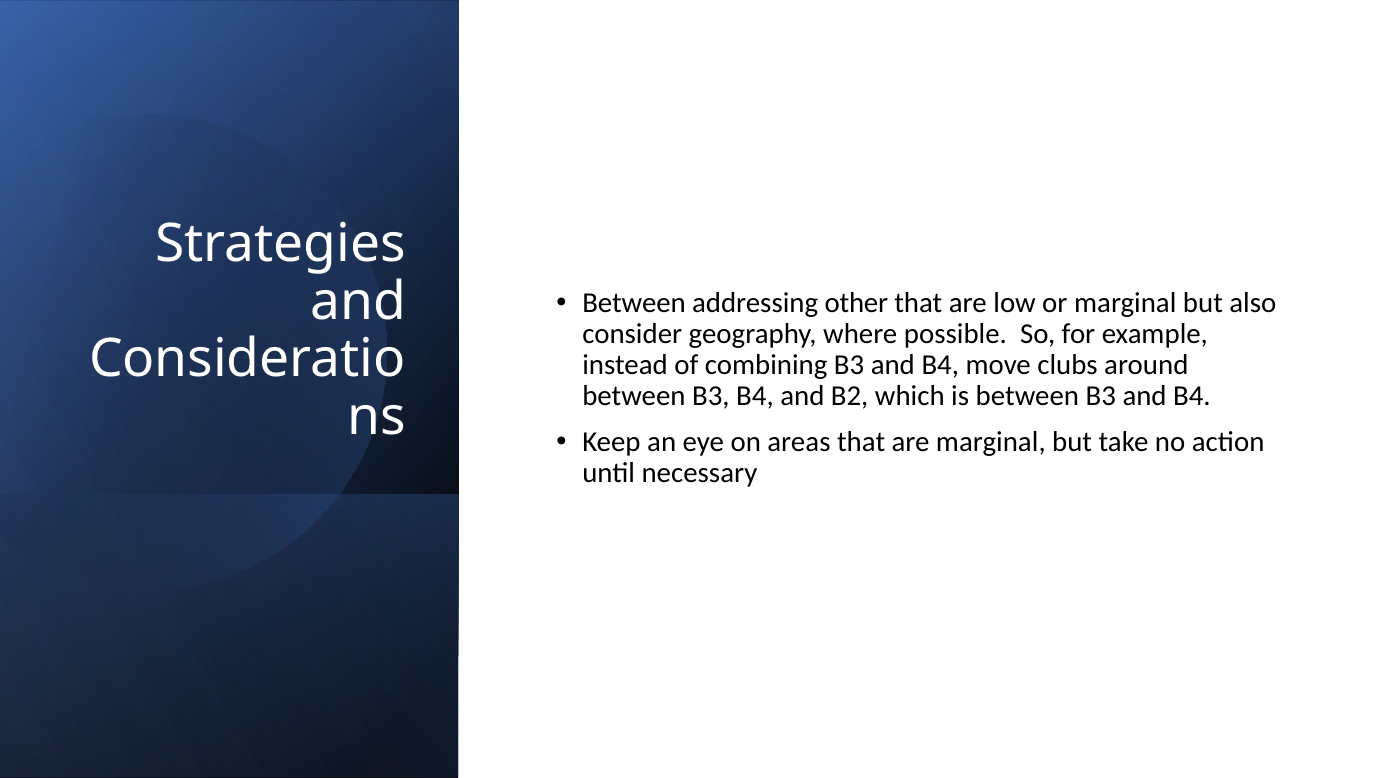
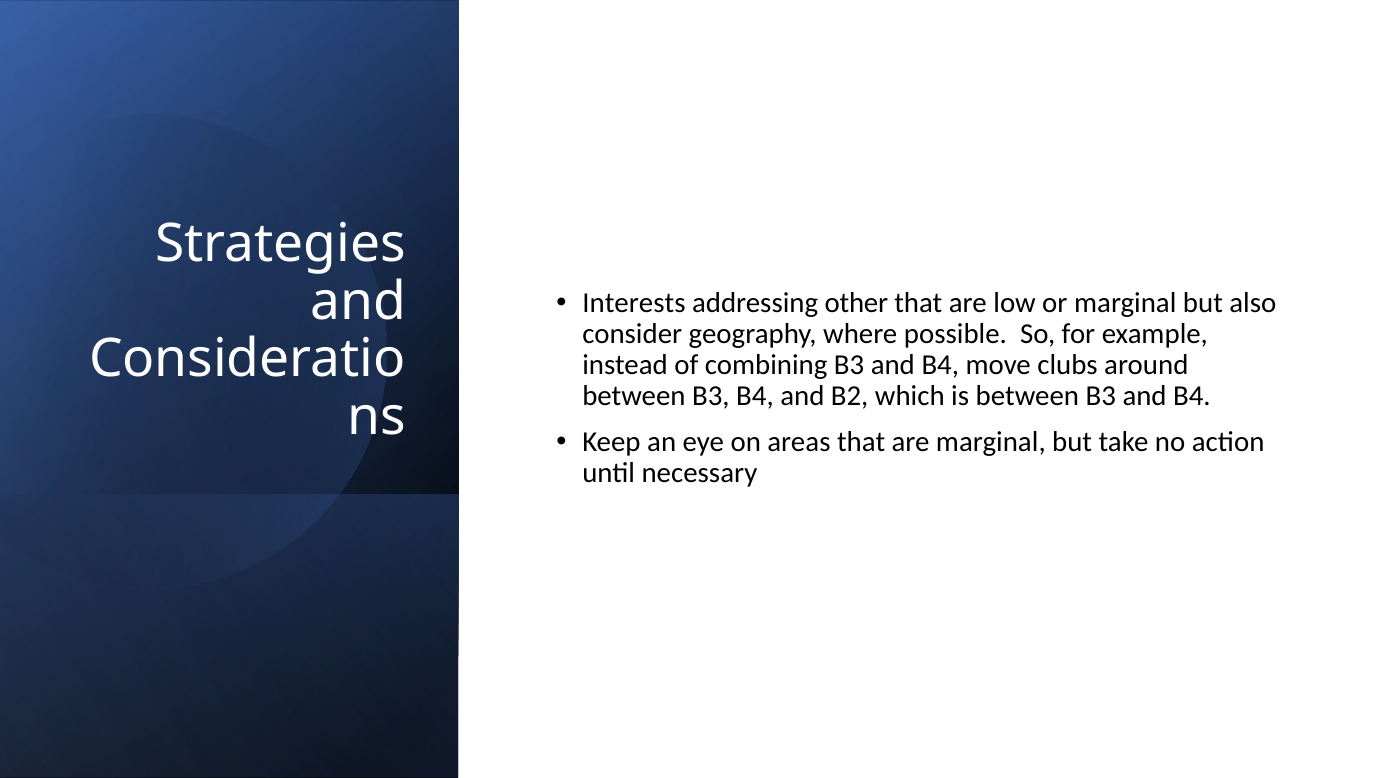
Between: Between -> Interests (634, 303)
